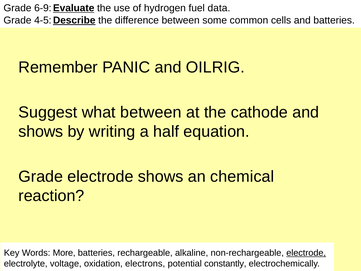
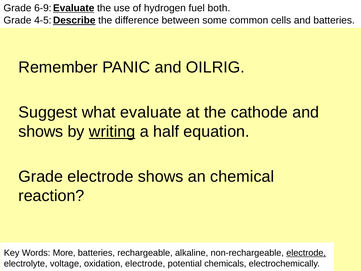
data: data -> both (219, 8)
what between: between -> evaluate (151, 112)
writing underline: none -> present (112, 131)
oxidation electrons: electrons -> electrode (145, 263)
constantly: constantly -> chemicals (225, 263)
